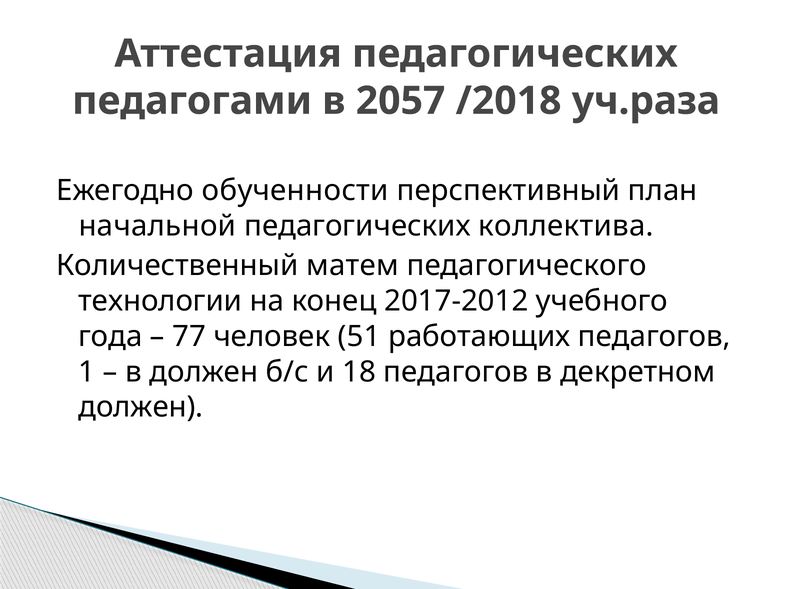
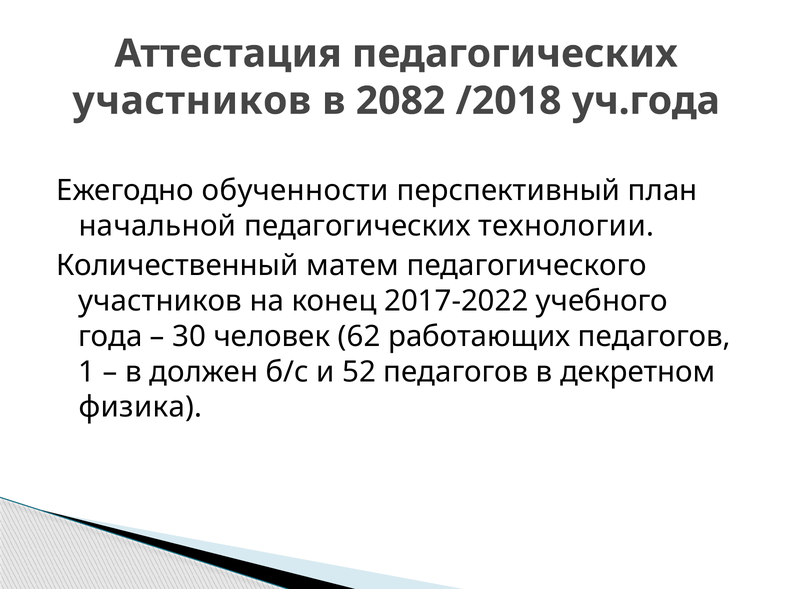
педагогами: педагогами -> участников (192, 101)
2057: 2057 -> 2082 (401, 101)
уч.раза: уч.раза -> уч.года (646, 101)
коллектива: коллектива -> технологии (566, 226)
технологии: технологии -> участников (160, 301)
2017-2012: 2017-2012 -> 2017-2022 (456, 301)
77: 77 -> 30 (189, 336)
51: 51 -> 62 (359, 336)
18: 18 -> 52 (359, 372)
должен: должен -> физика (141, 407)
